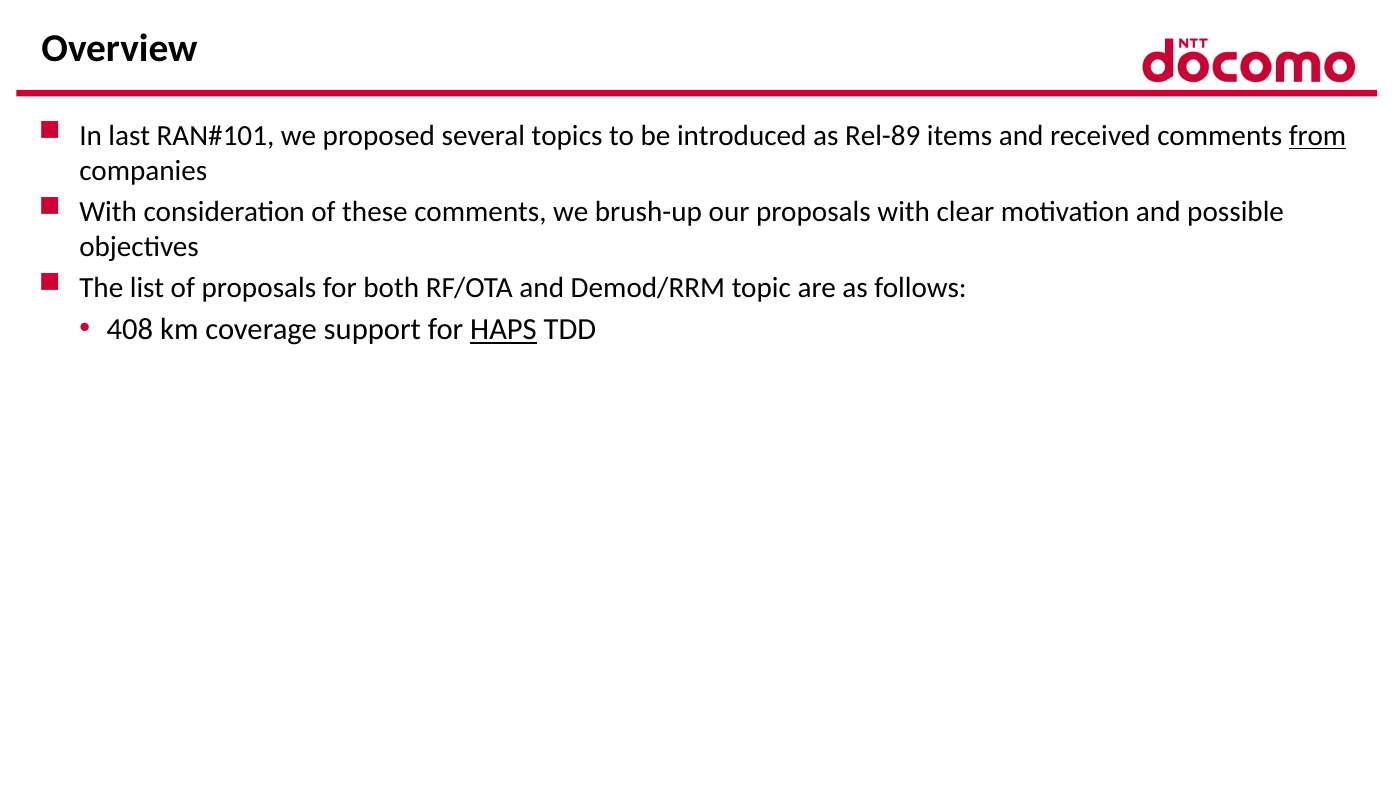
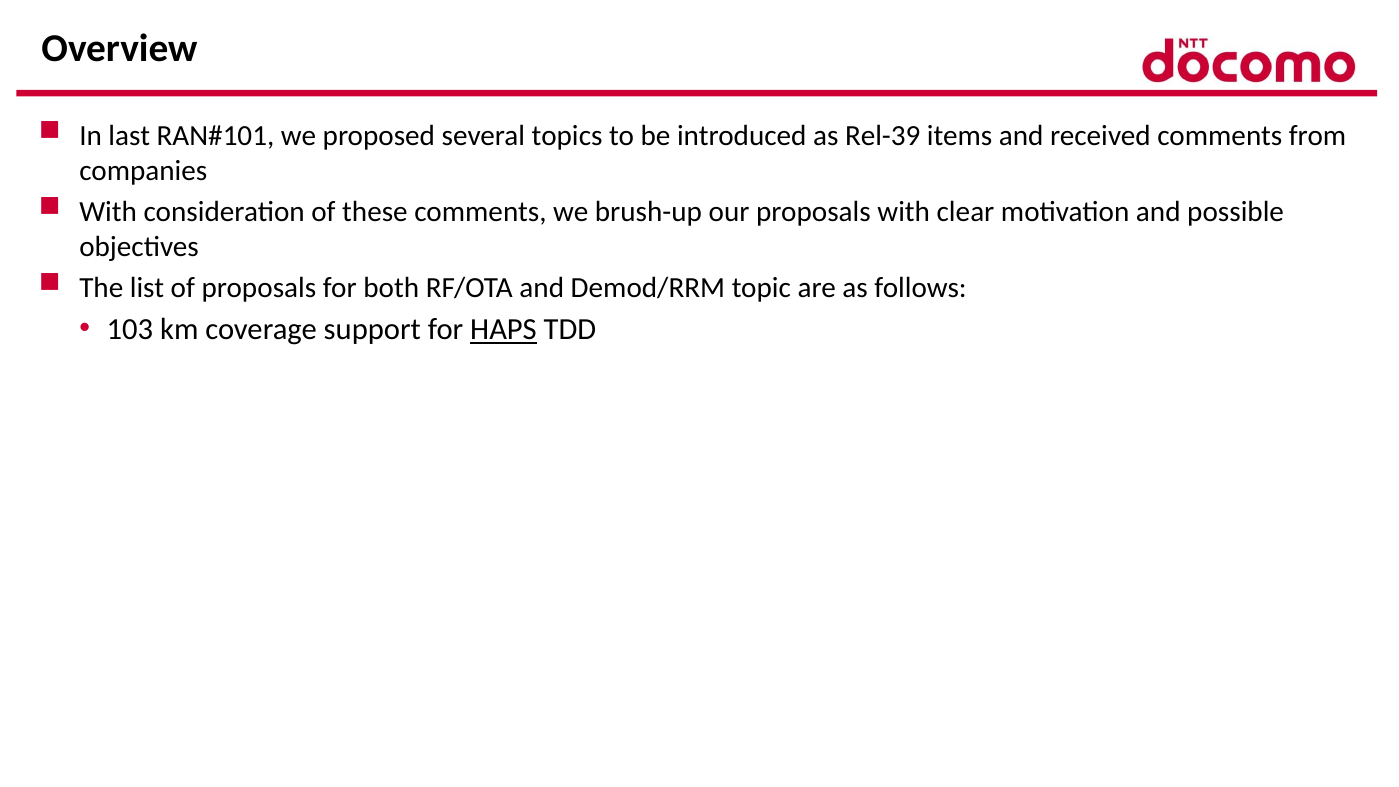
Rel-89: Rel-89 -> Rel-39 (883, 136)
from underline: present -> none (1318, 136)
408: 408 -> 103 (130, 329)
